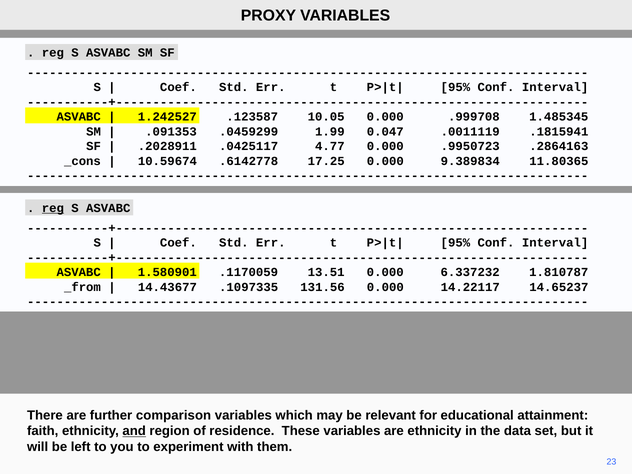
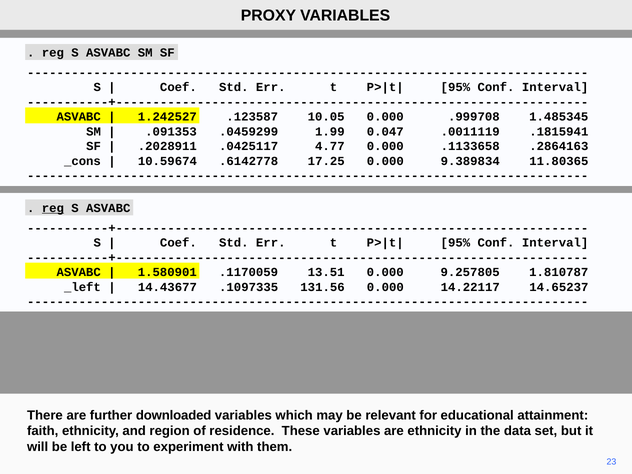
.9950723: .9950723 -> .1133658 (470, 146)
6.337232: 6.337232 -> 9.257805 (470, 272)
_from: _from -> _left (82, 287)
comparison: comparison -> downloaded (174, 415)
and underline: present -> none (134, 431)
